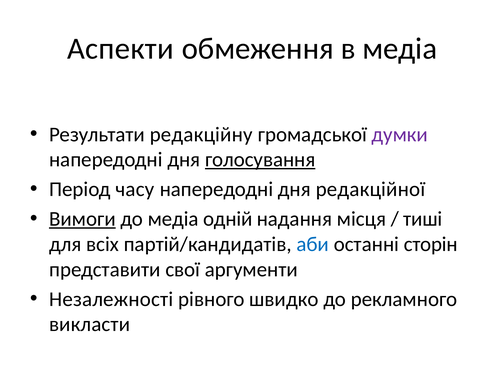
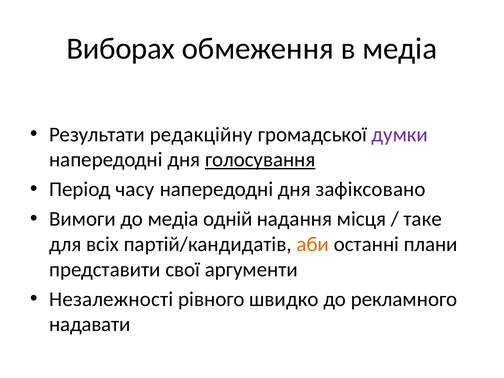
Аспекти: Аспекти -> Виборах (121, 49)
редакційної: редакційної -> зафіксовано (371, 189)
Вимоги underline: present -> none (82, 219)
тиші: тиші -> таке (423, 219)
аби colour: blue -> orange (313, 244)
сторін: сторін -> плани (431, 244)
викласти: викласти -> надавати (90, 324)
